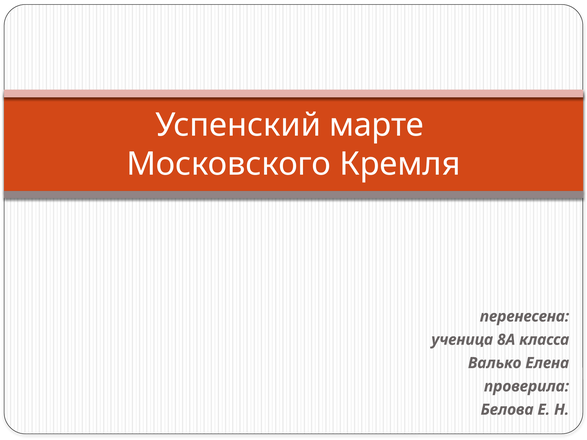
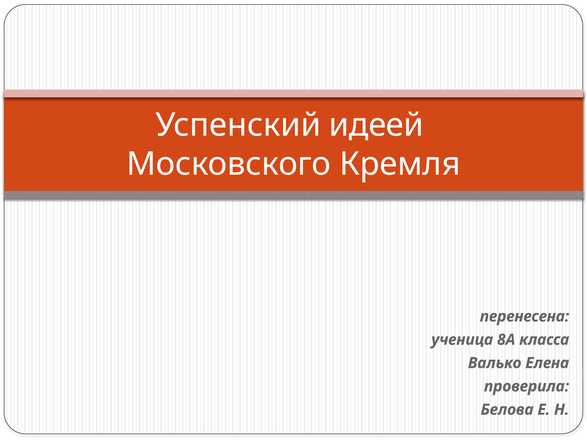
марте: марте -> идеей (376, 125)
